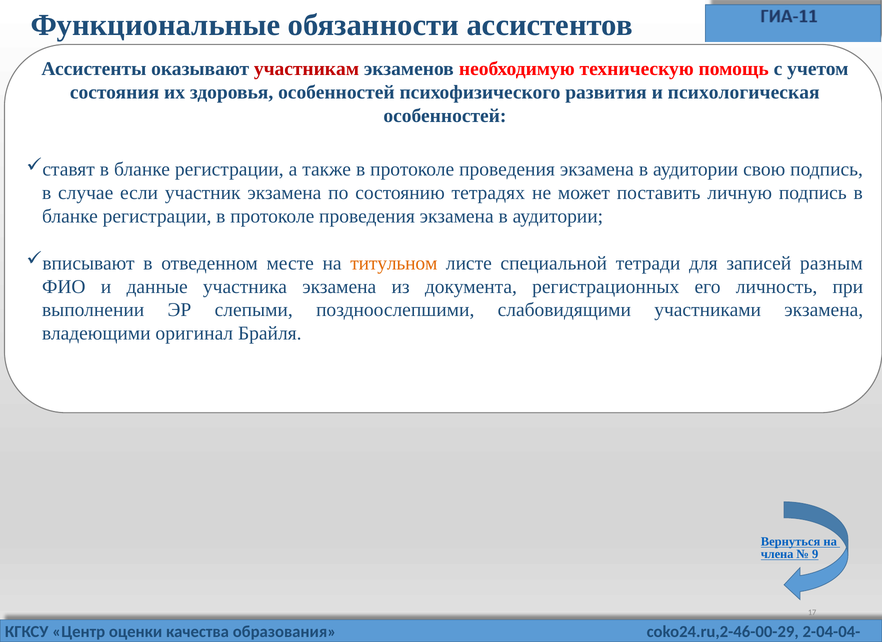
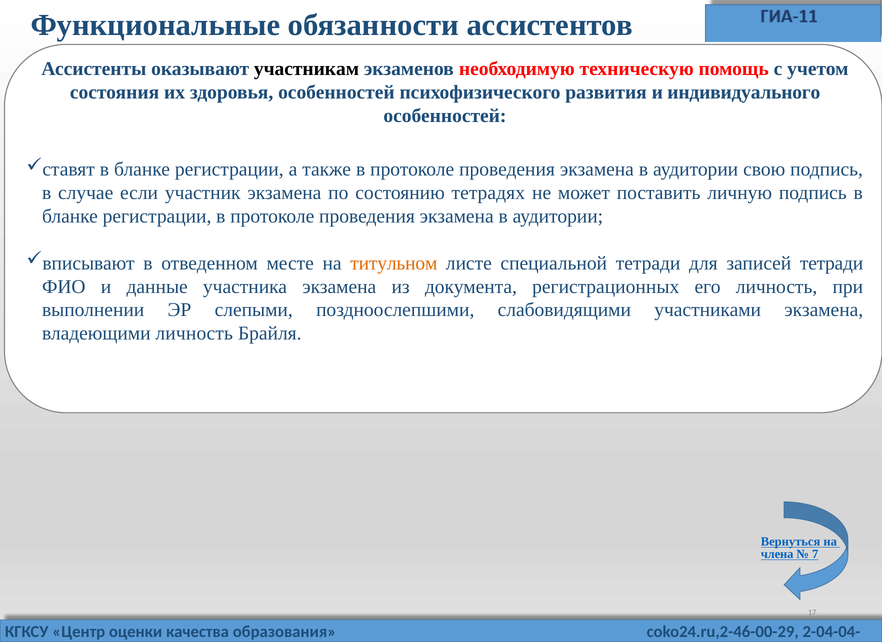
участникам colour: red -> black (307, 69)
психологическая: психологическая -> индивидуального (744, 92)
записей разным: разным -> тетради (832, 263)
владеющими оригинал: оригинал -> личность (194, 334)
9: 9 -> 7 (815, 554)
